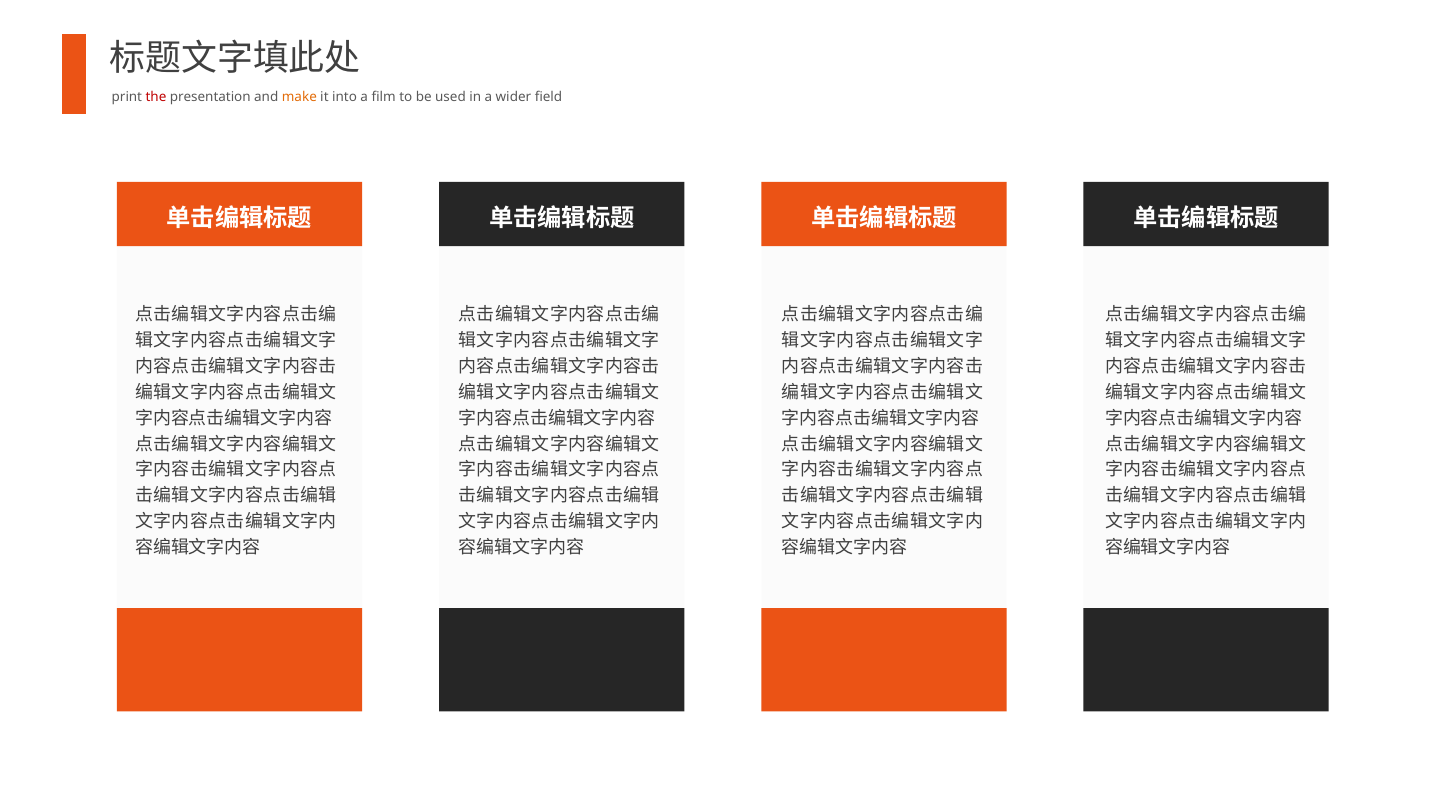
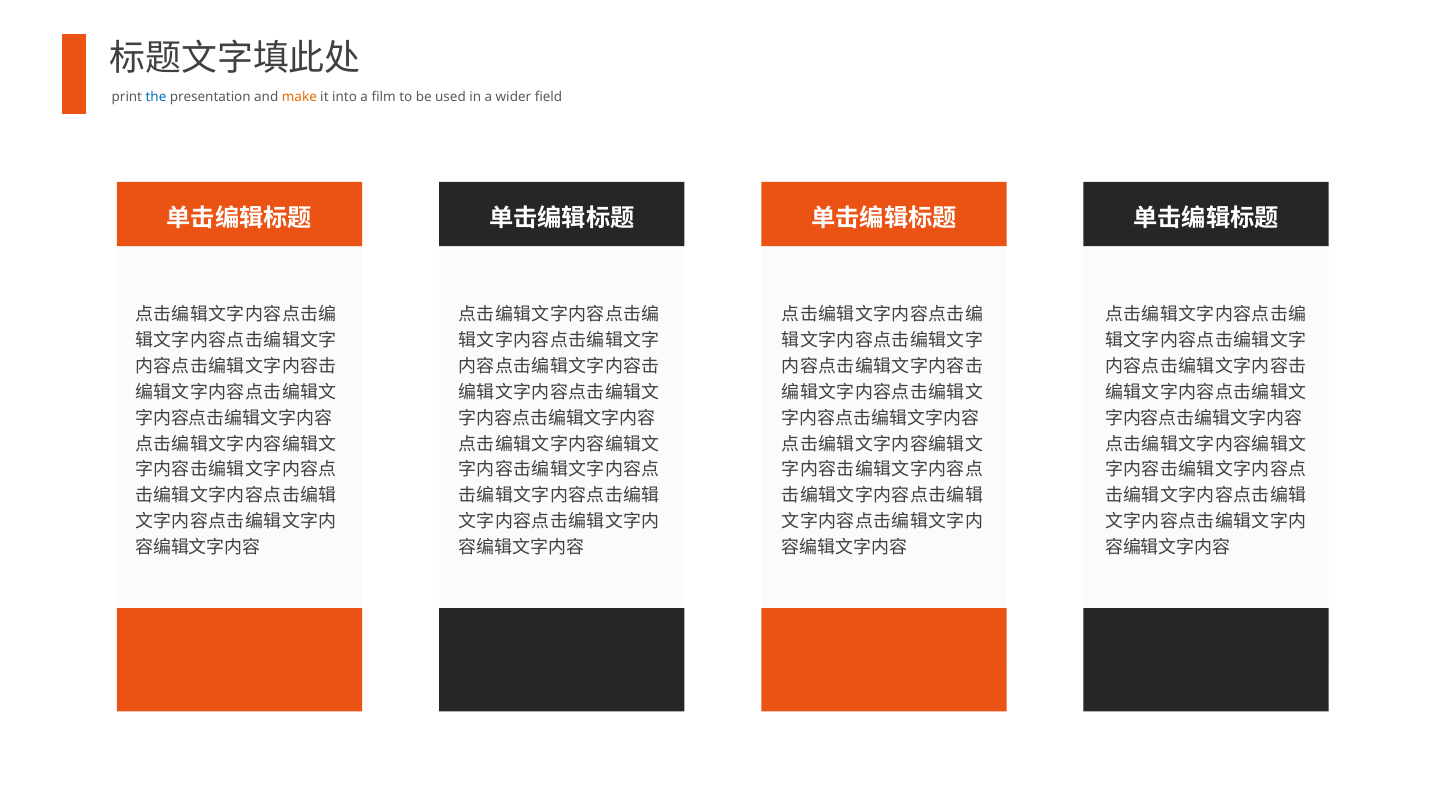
the colour: red -> blue (156, 97)
